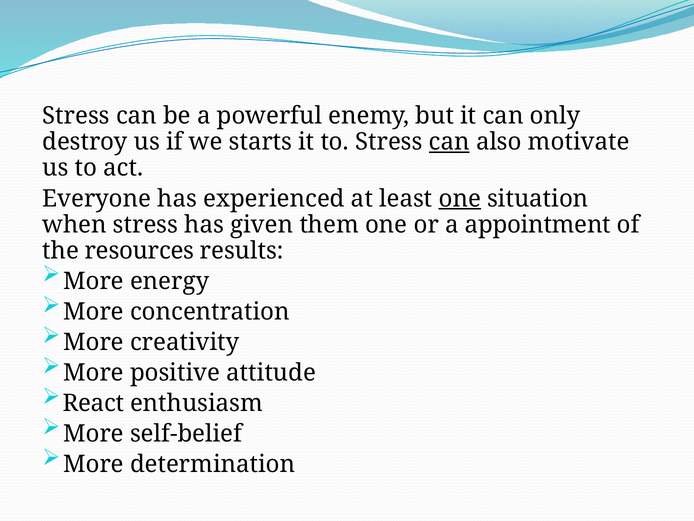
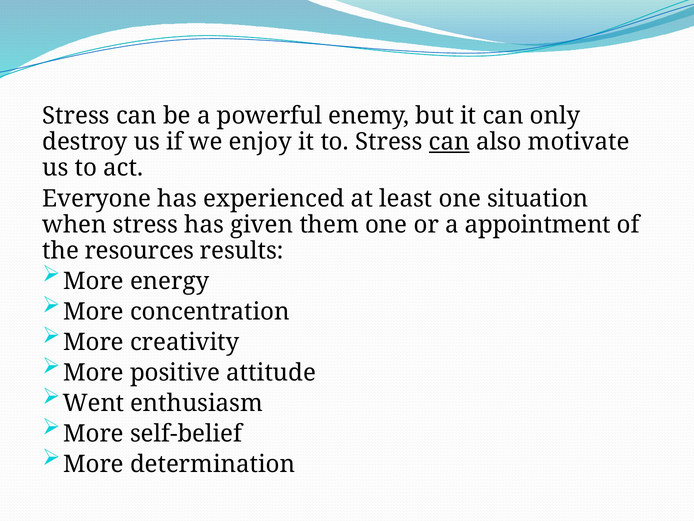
starts: starts -> enjoy (260, 142)
one underline: present -> none (460, 198)
React: React -> Went (94, 403)
